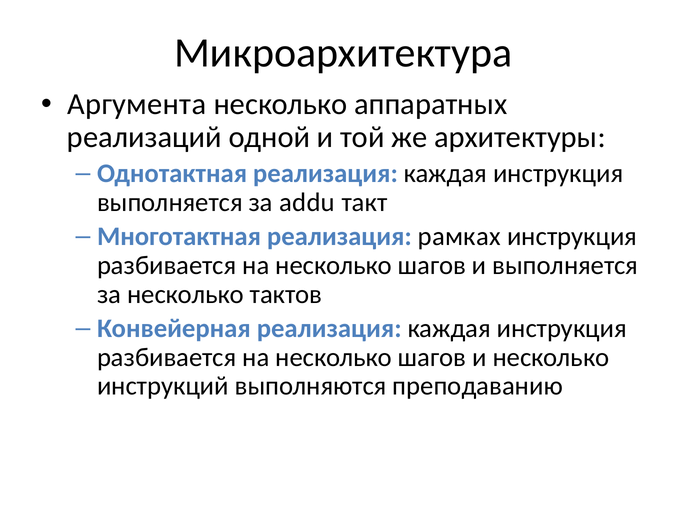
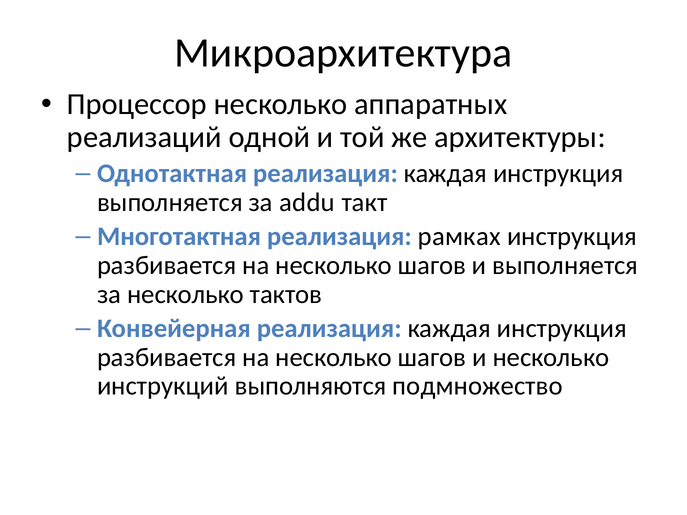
Аргумента: Аргумента -> Процессор (137, 104)
преподаванию: преподаванию -> подмножество (478, 386)
